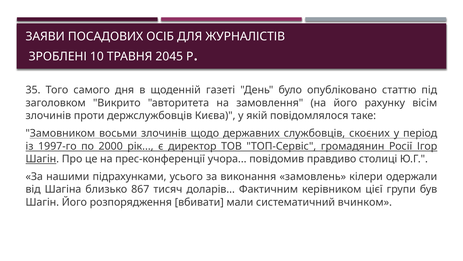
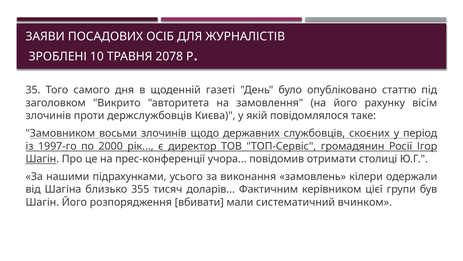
2045: 2045 -> 2078 (169, 56)
правдиво: правдиво -> отримати (332, 159)
867: 867 -> 355 (140, 189)
